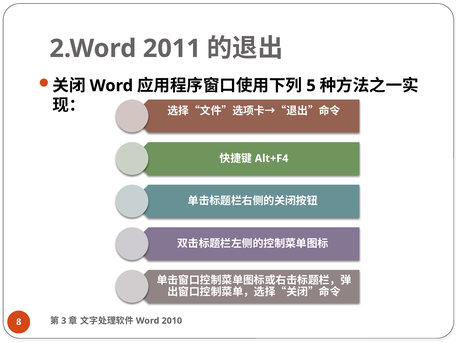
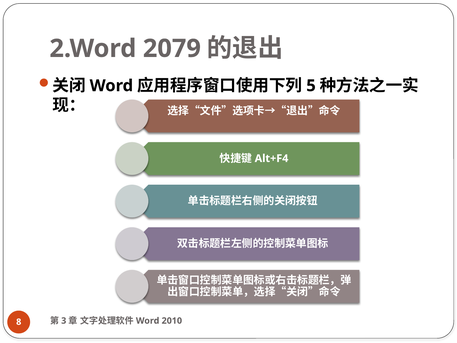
2011: 2011 -> 2079 (172, 49)
